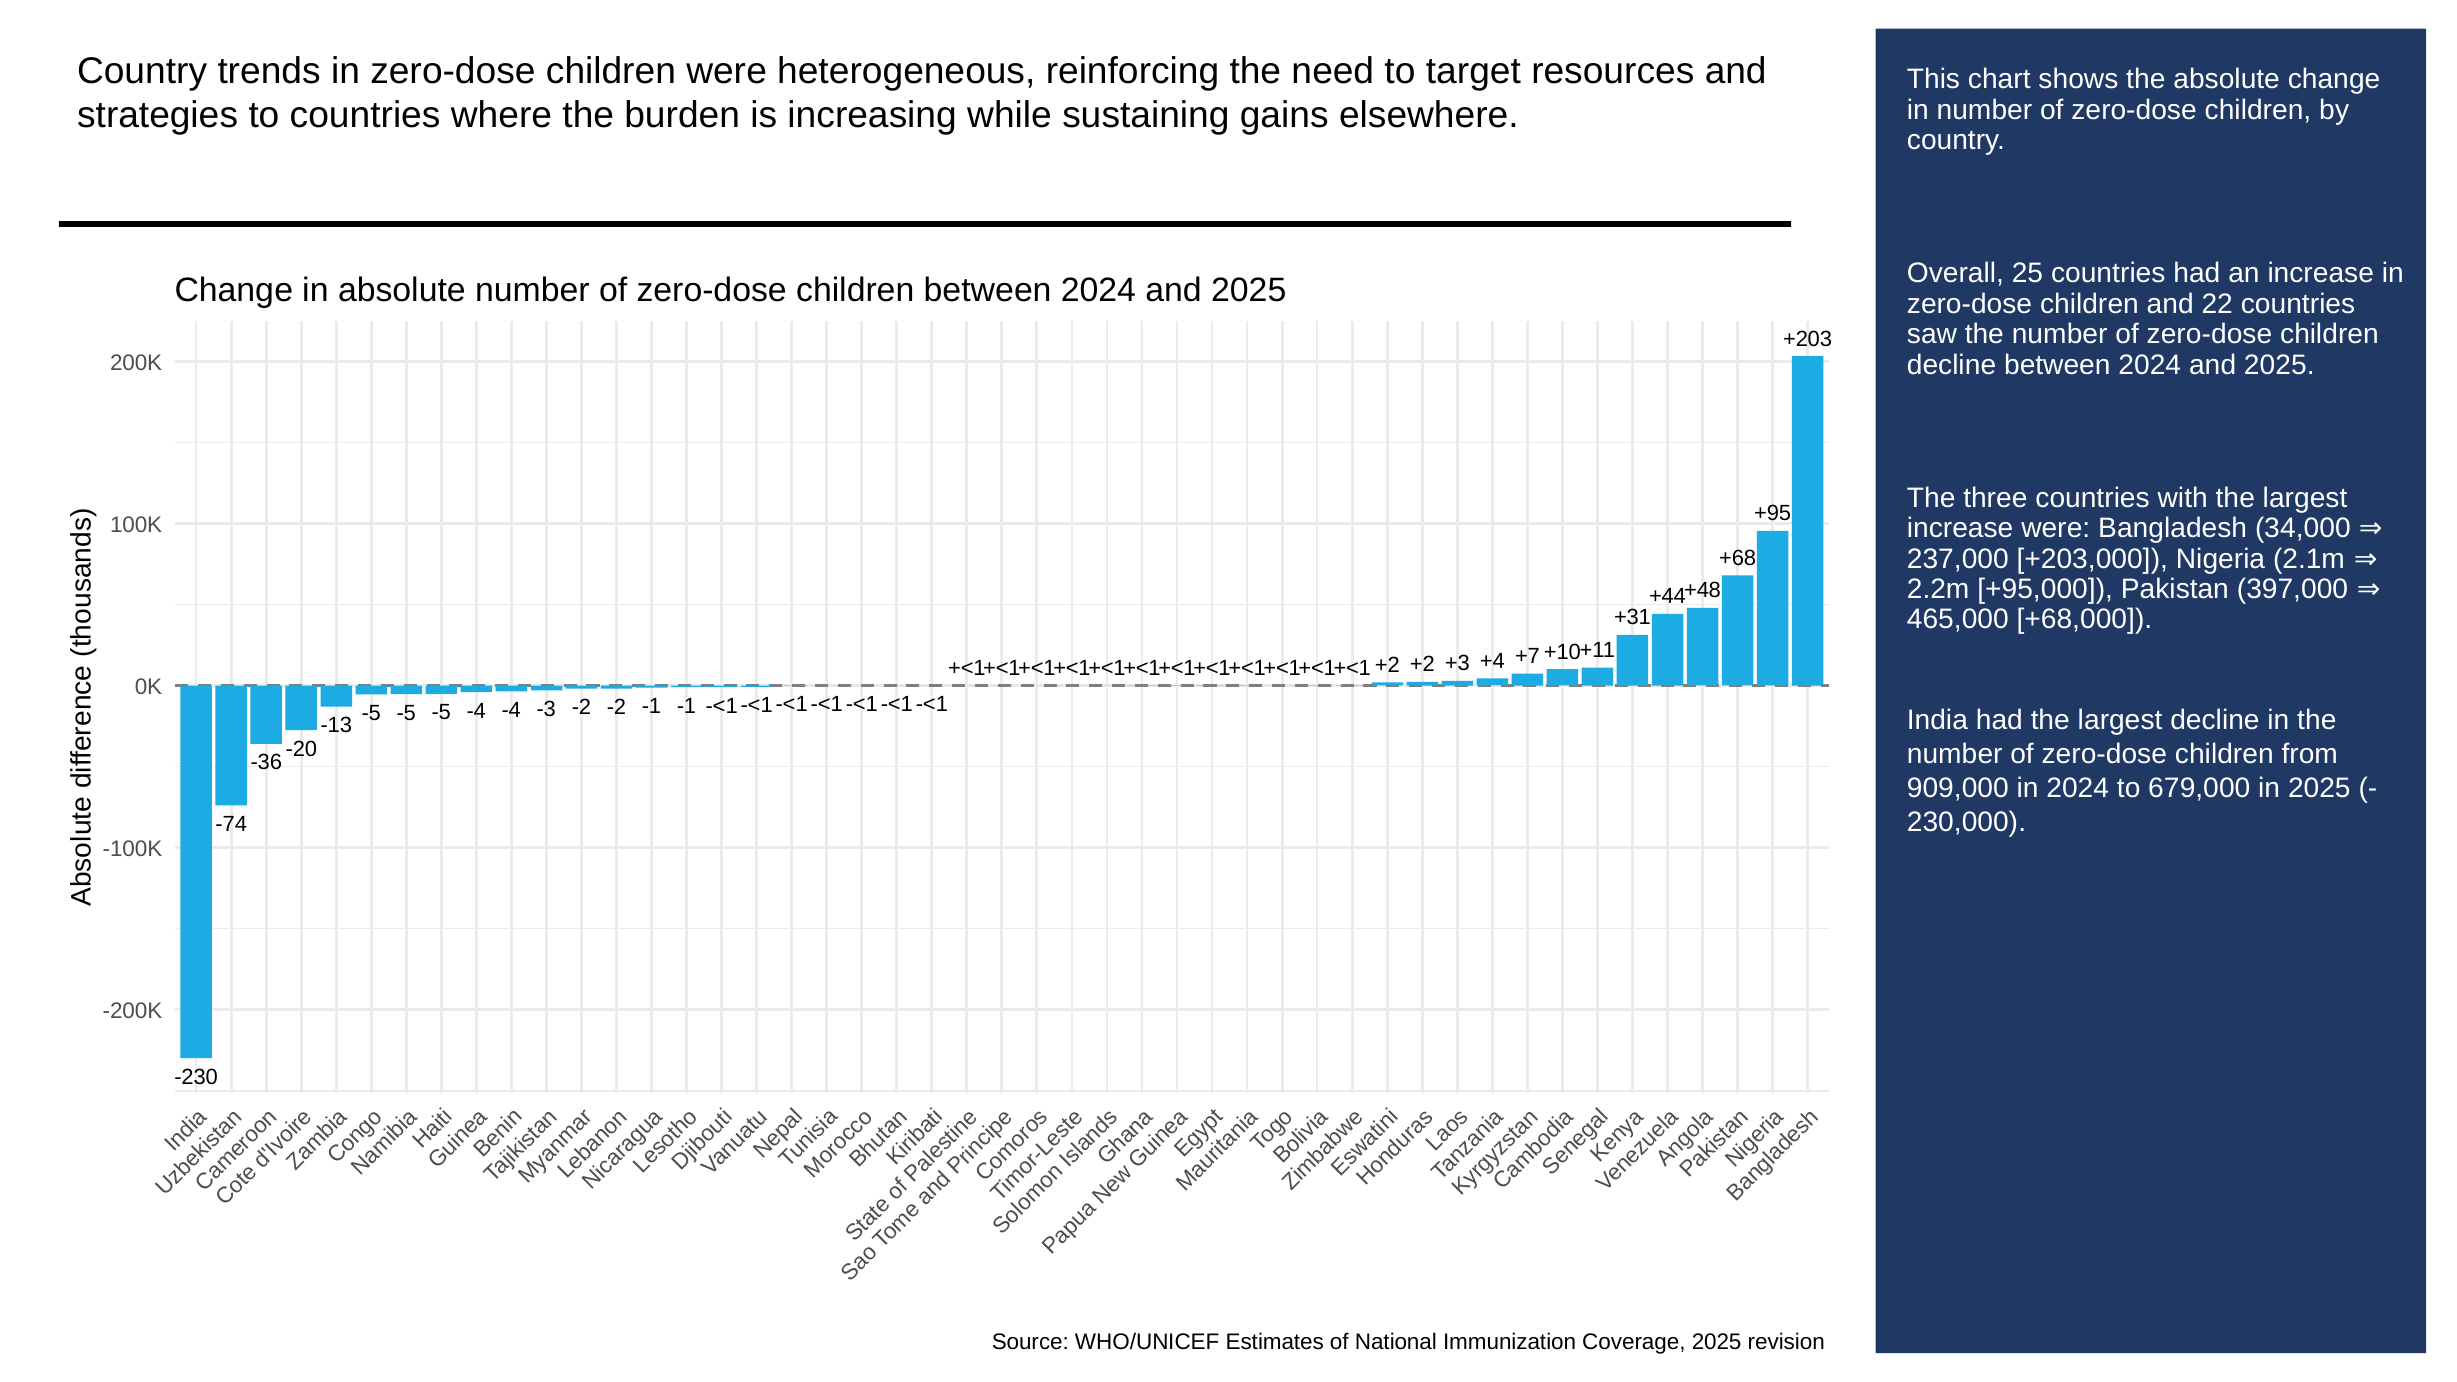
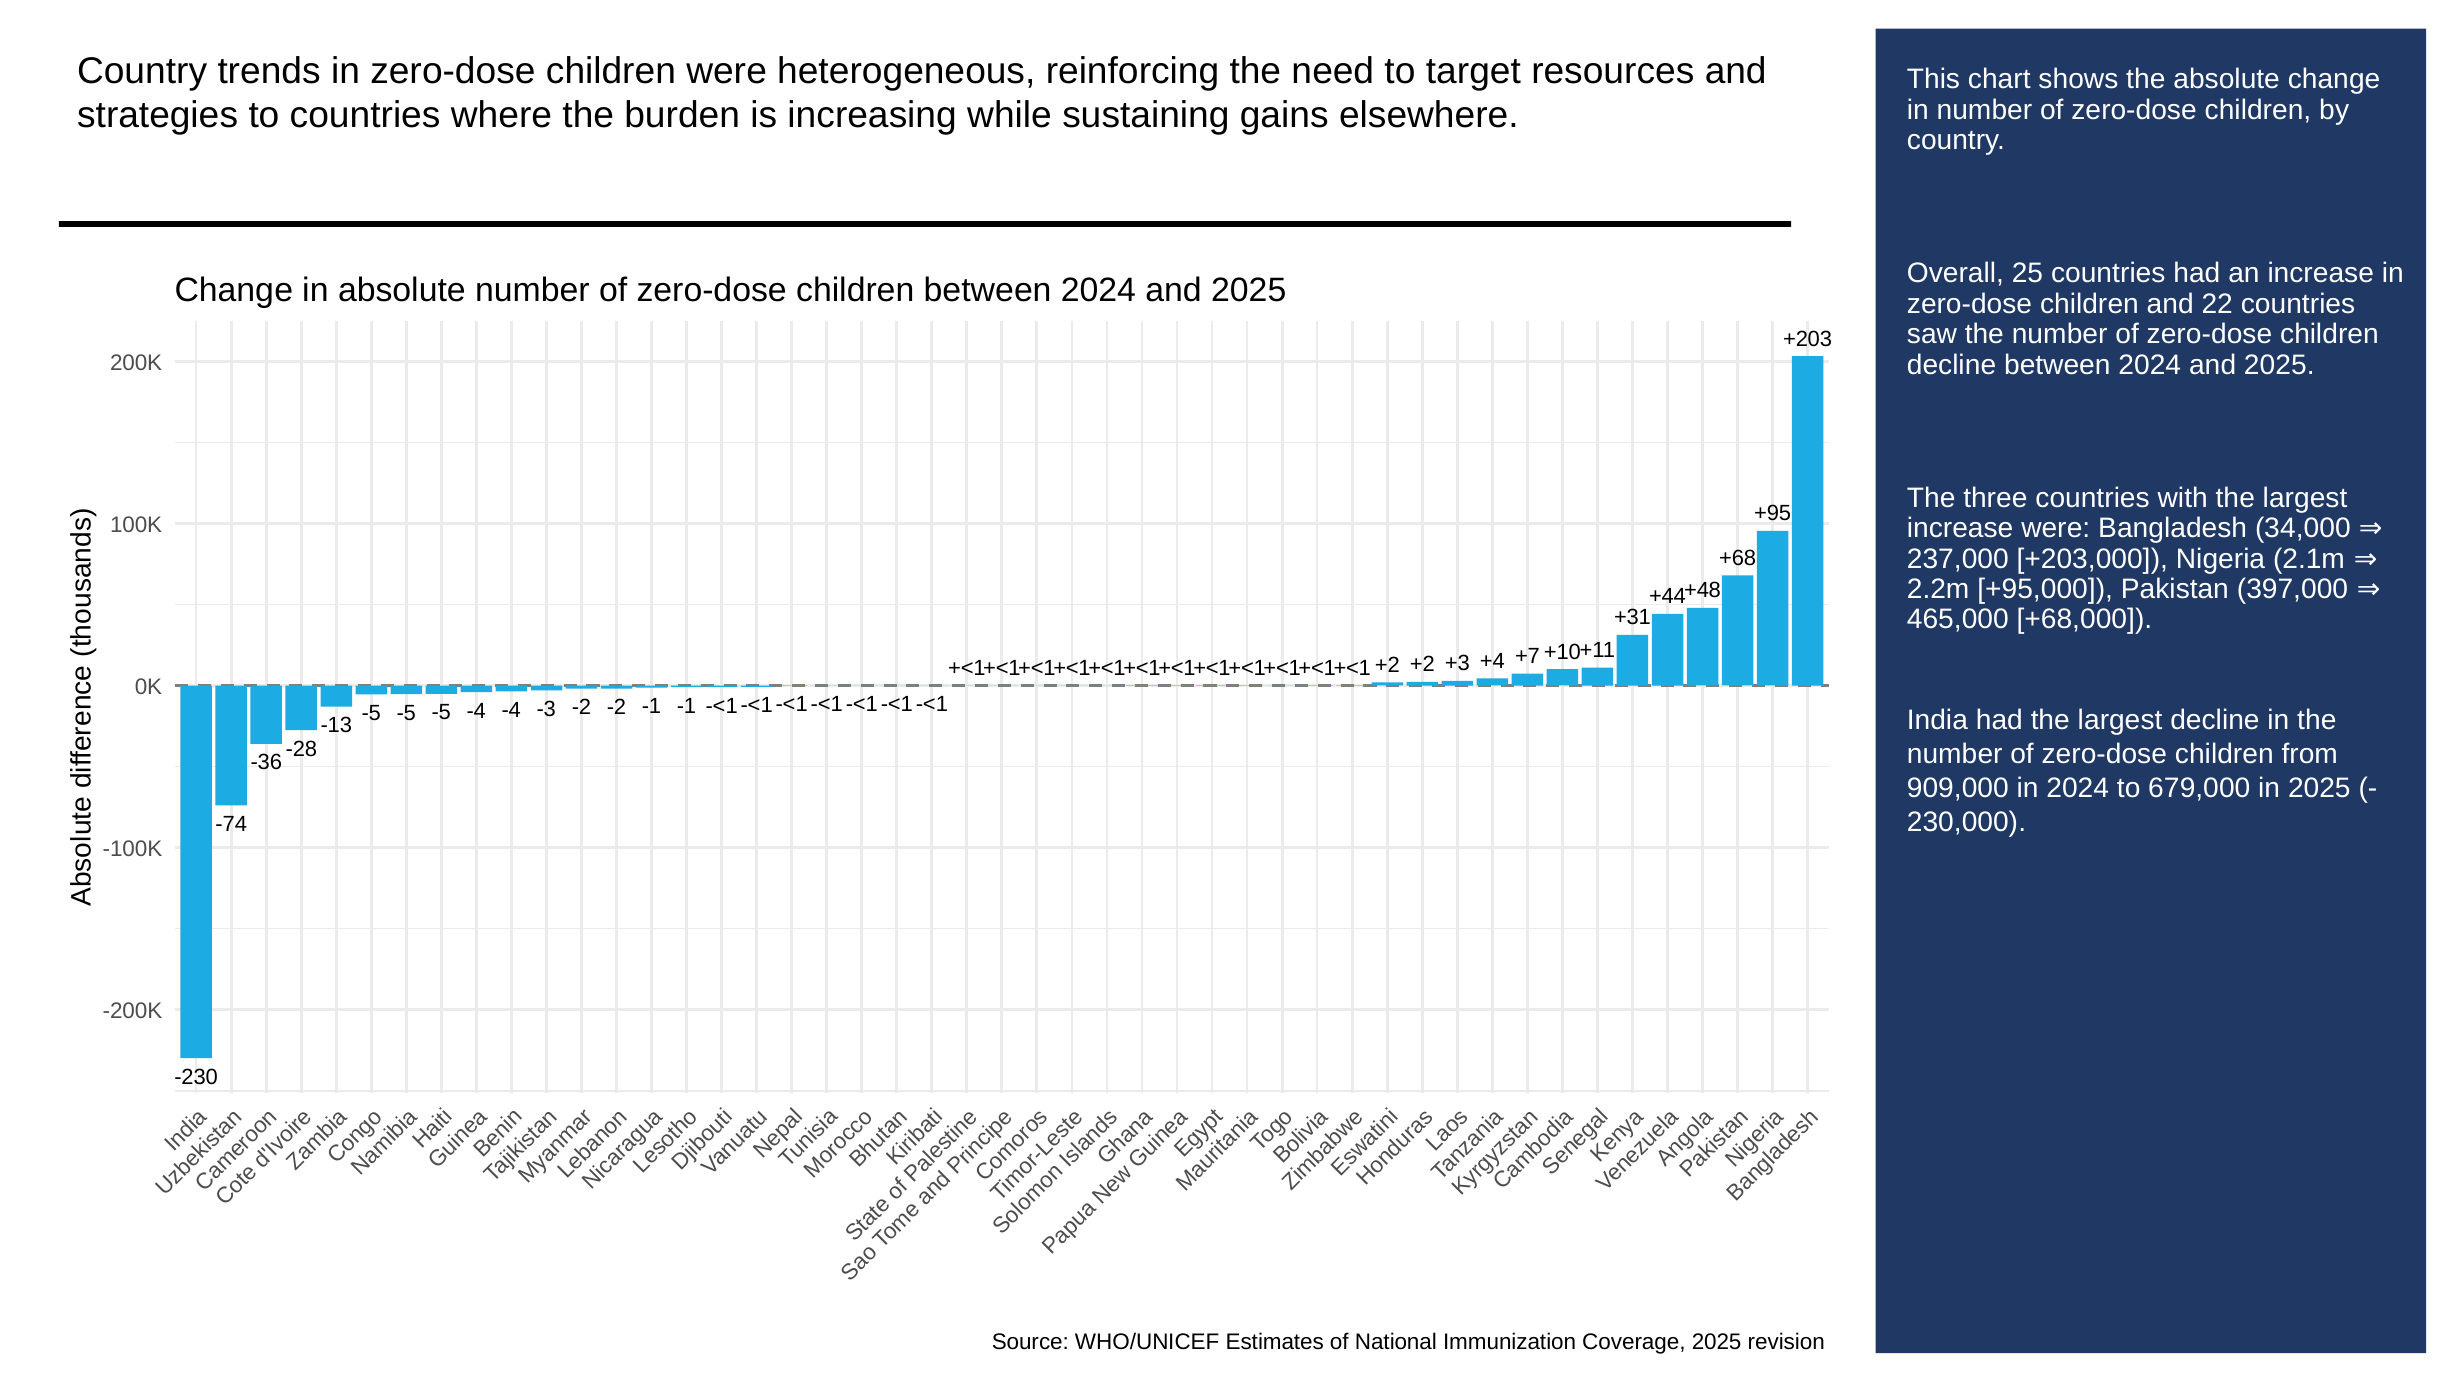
-20: -20 -> -28 (301, 749)
